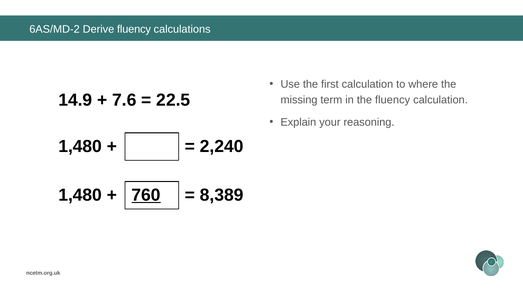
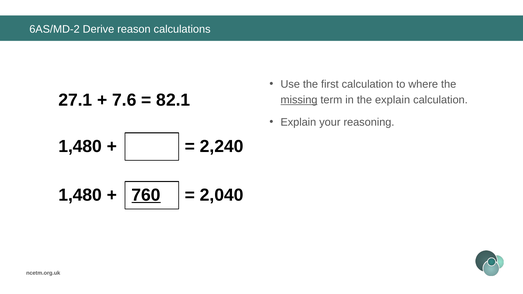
Derive fluency: fluency -> reason (134, 29)
14.9: 14.9 -> 27.1 (75, 100)
22.5: 22.5 -> 82.1 (173, 100)
missing underline: none -> present (299, 100)
the fluency: fluency -> explain (393, 100)
8,389: 8,389 -> 2,040 (222, 195)
